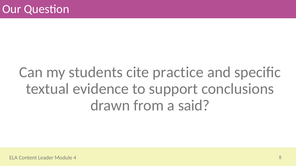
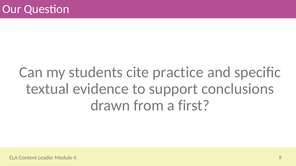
said: said -> first (194, 106)
